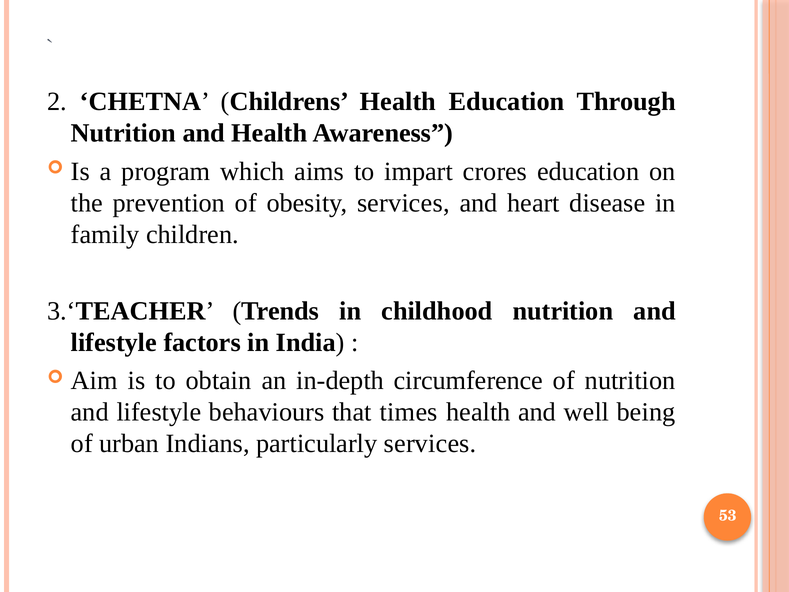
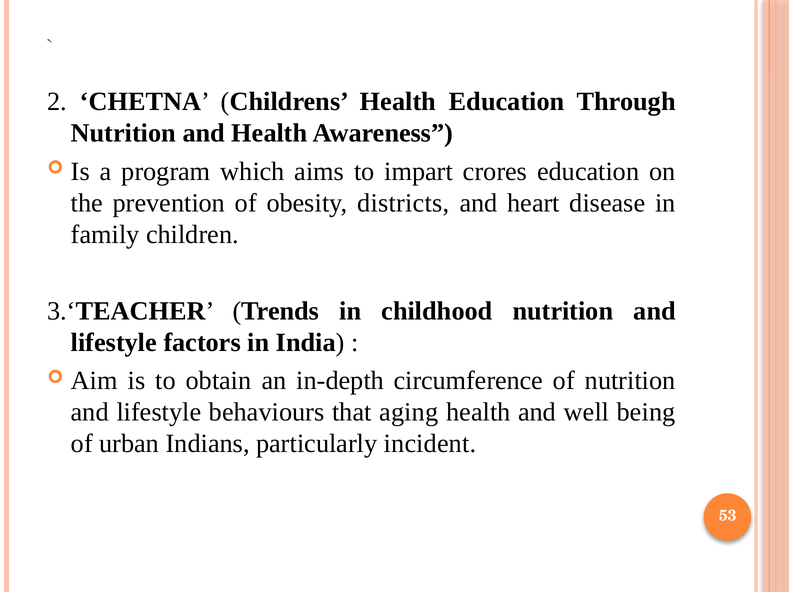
obesity services: services -> districts (403, 203)
times: times -> aging (409, 412)
particularly services: services -> incident (430, 444)
